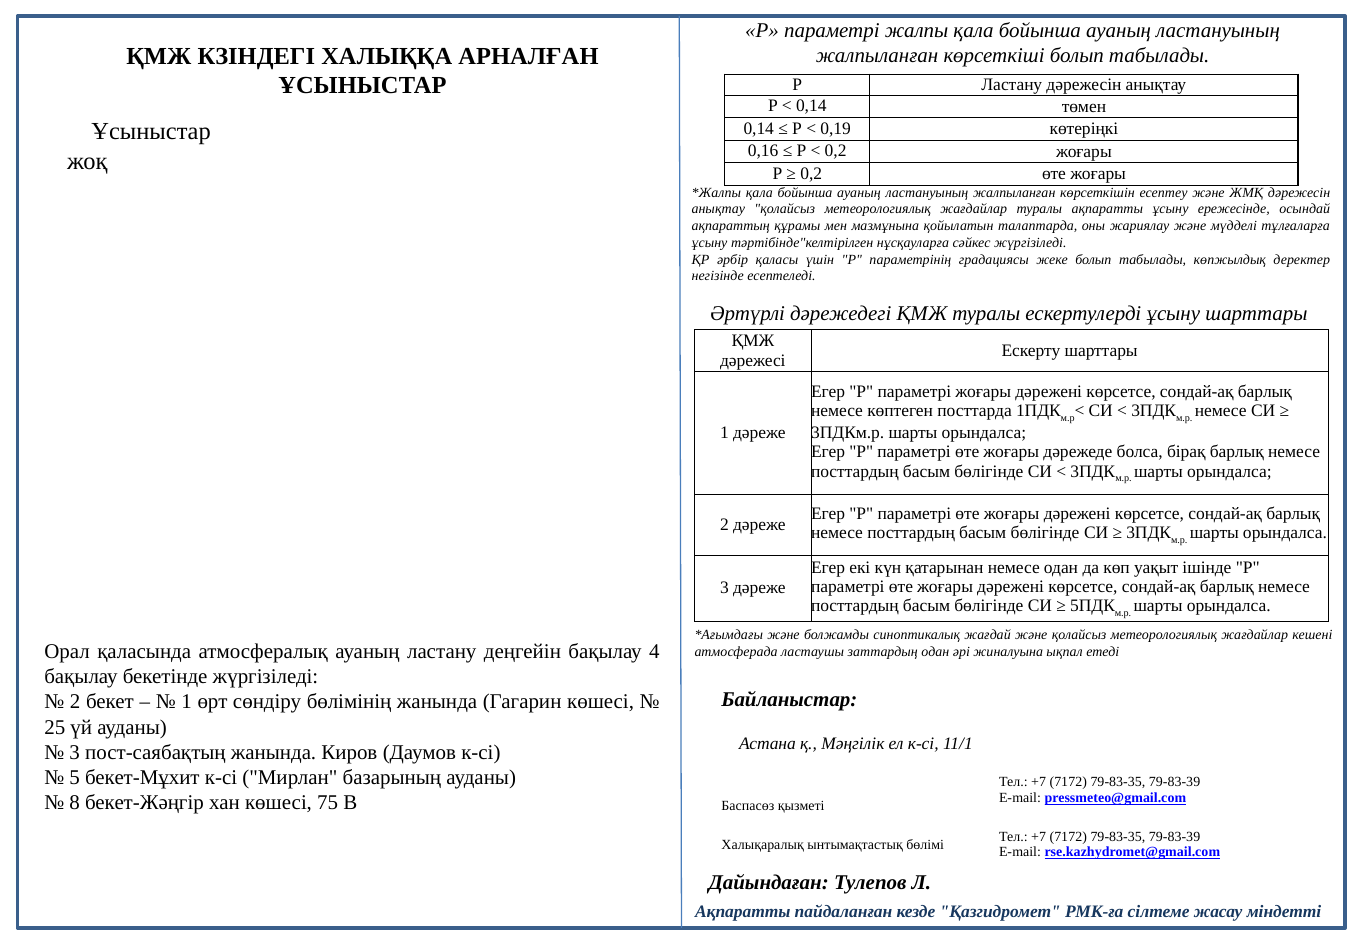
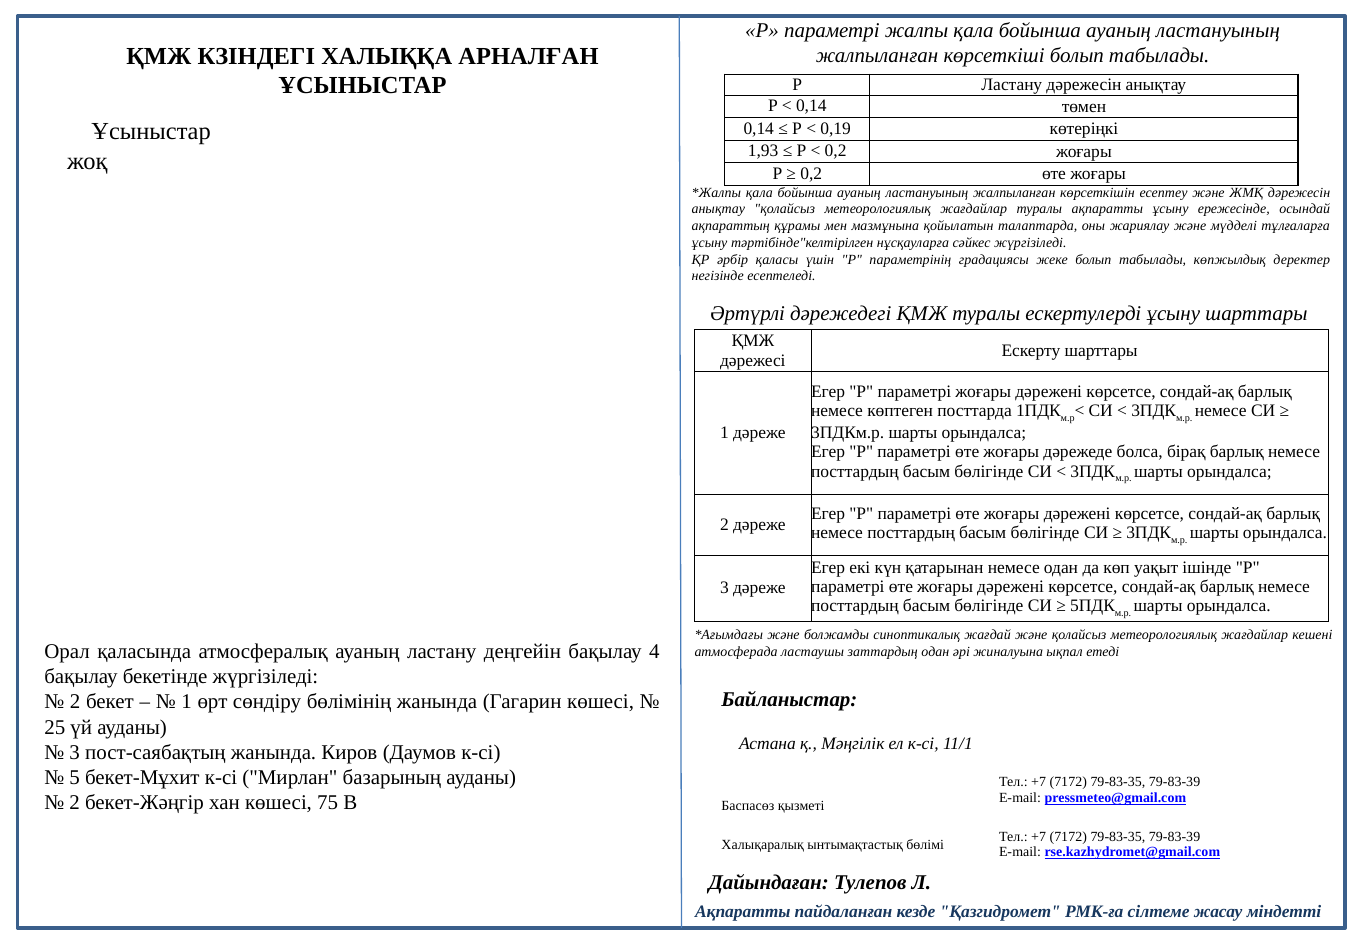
0,16: 0,16 -> 1,93 (763, 151)
8: 8 -> 2 (75, 802)
